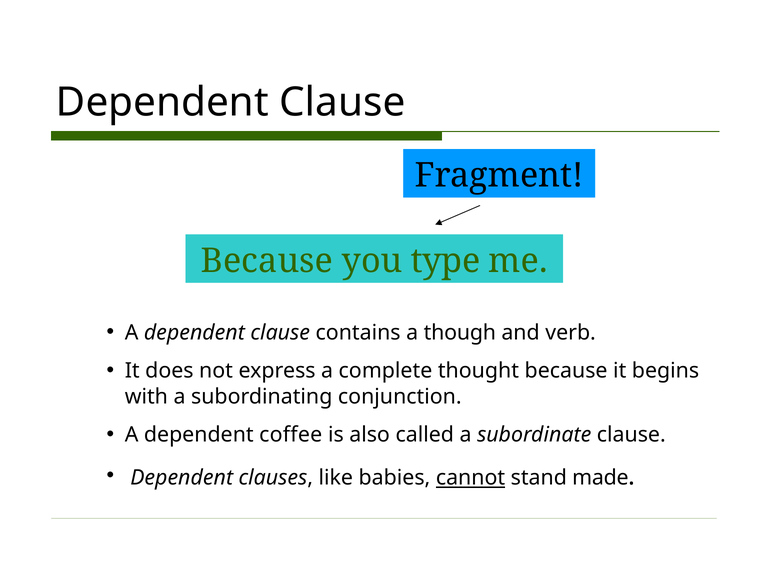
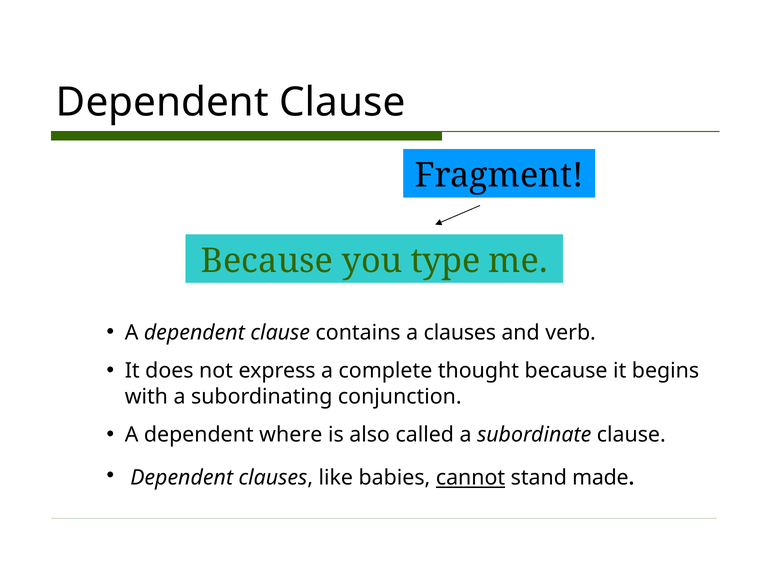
a though: though -> clauses (460, 332)
coffee: coffee -> where (291, 435)
